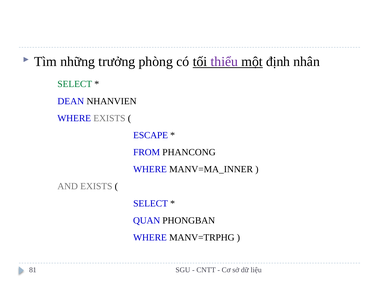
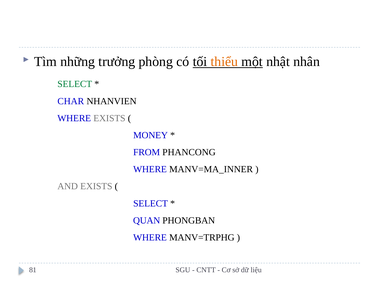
thiểu colour: purple -> orange (224, 62)
định: định -> nhật (278, 62)
DEAN: DEAN -> CHAR (71, 101)
ESCAPE: ESCAPE -> MONEY (151, 135)
